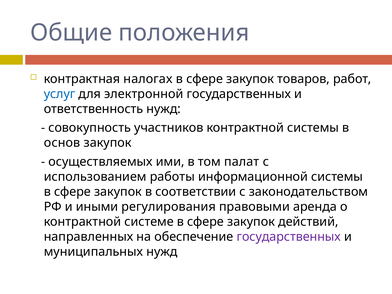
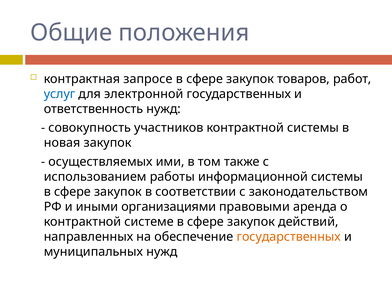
налогах: налогах -> запросе (148, 79)
основ: основ -> новая (62, 143)
палат: палат -> также (242, 162)
регулирования: регулирования -> организациями (169, 207)
государственных colour: purple -> orange (289, 237)
